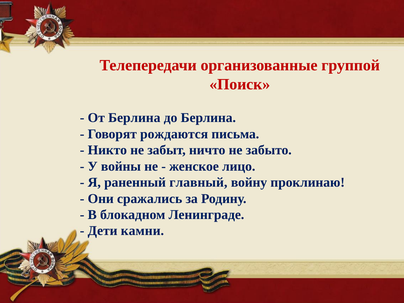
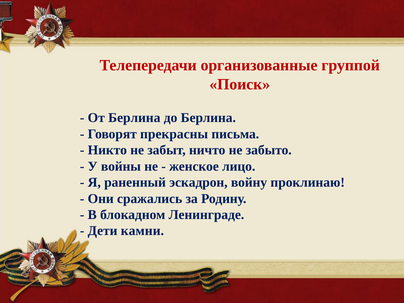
рождаются: рождаются -> прекрасны (174, 134)
главный: главный -> эскадрон (198, 182)
